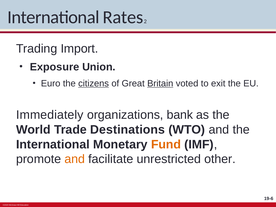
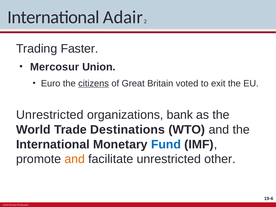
Rates: Rates -> Adair (123, 17)
Import: Import -> Faster (79, 49)
Exposure: Exposure -> Mercosur (55, 67)
Britain underline: present -> none (160, 83)
Immediately: Immediately -> Unrestricted (50, 115)
Fund colour: orange -> blue (166, 144)
